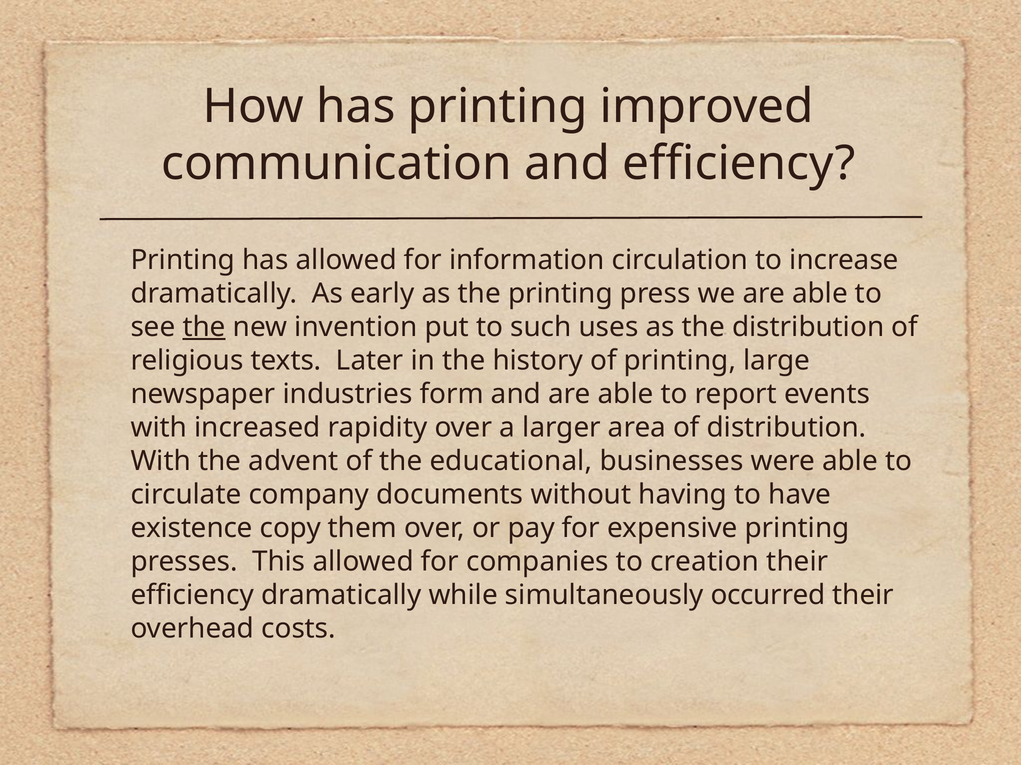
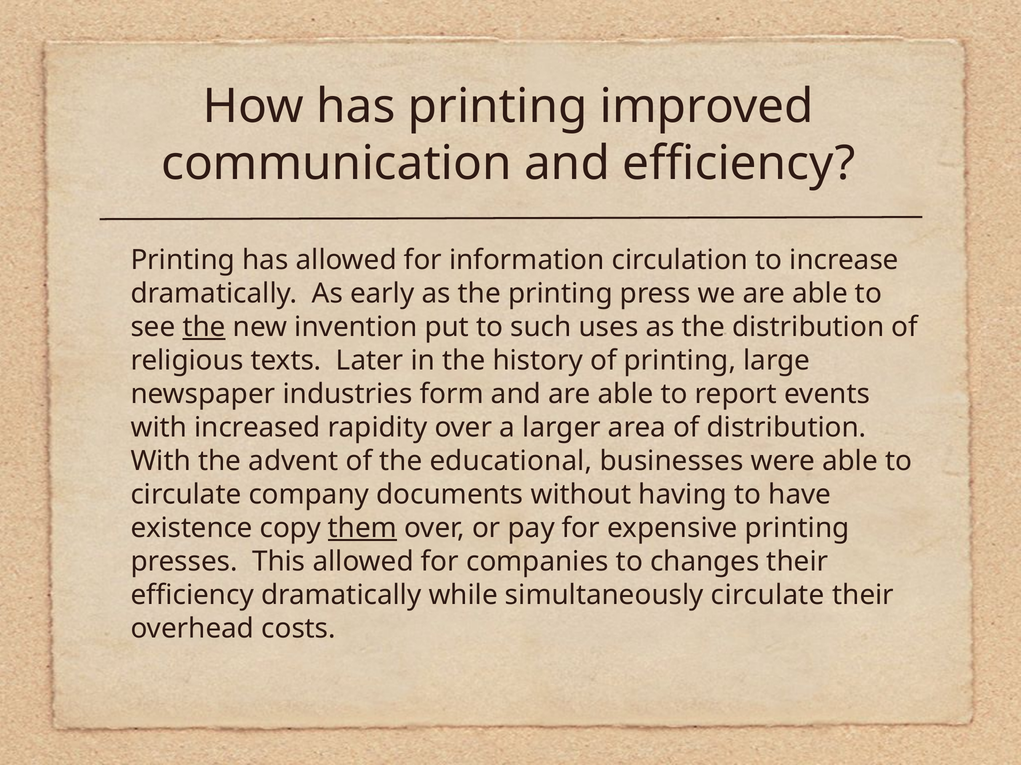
them underline: none -> present (363, 528)
creation: creation -> changes (705, 562)
simultaneously occurred: occurred -> circulate (768, 595)
